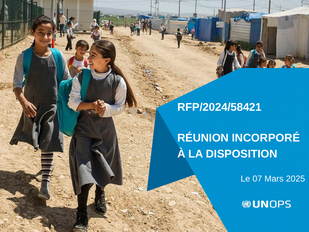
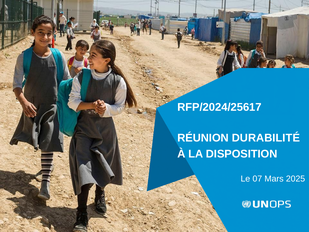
RFP/2024/58421: RFP/2024/58421 -> RFP/2024/25617 (219, 107)
INCORPORÉ: INCORPORÉ -> DURABILITÉ (266, 138)
